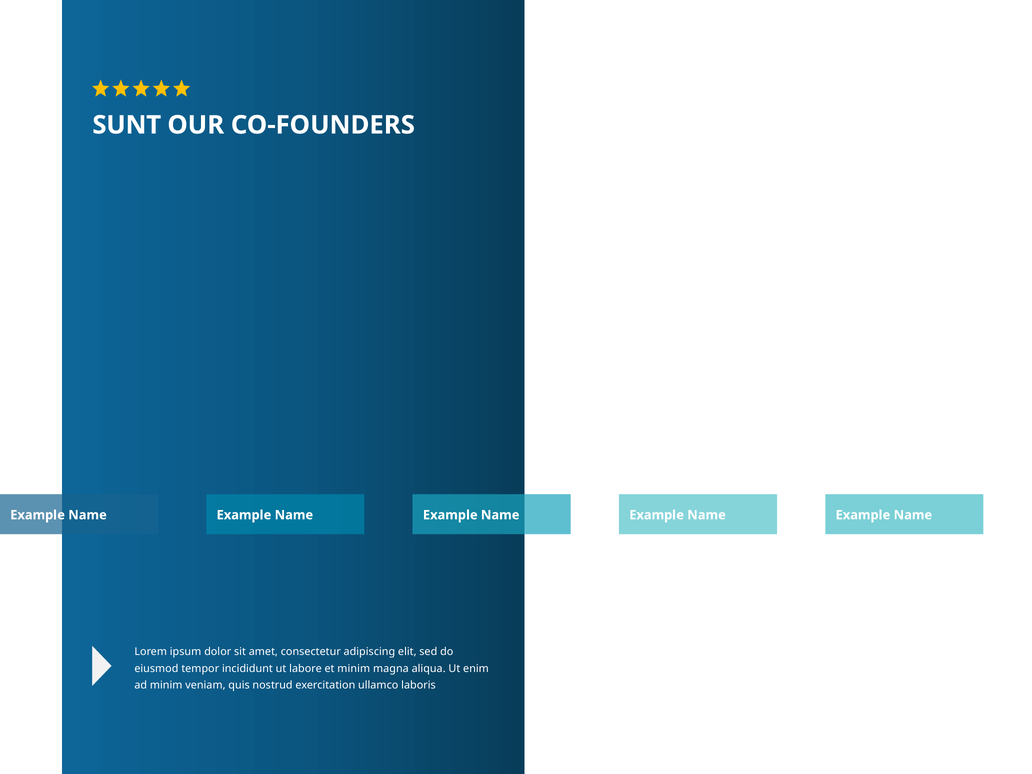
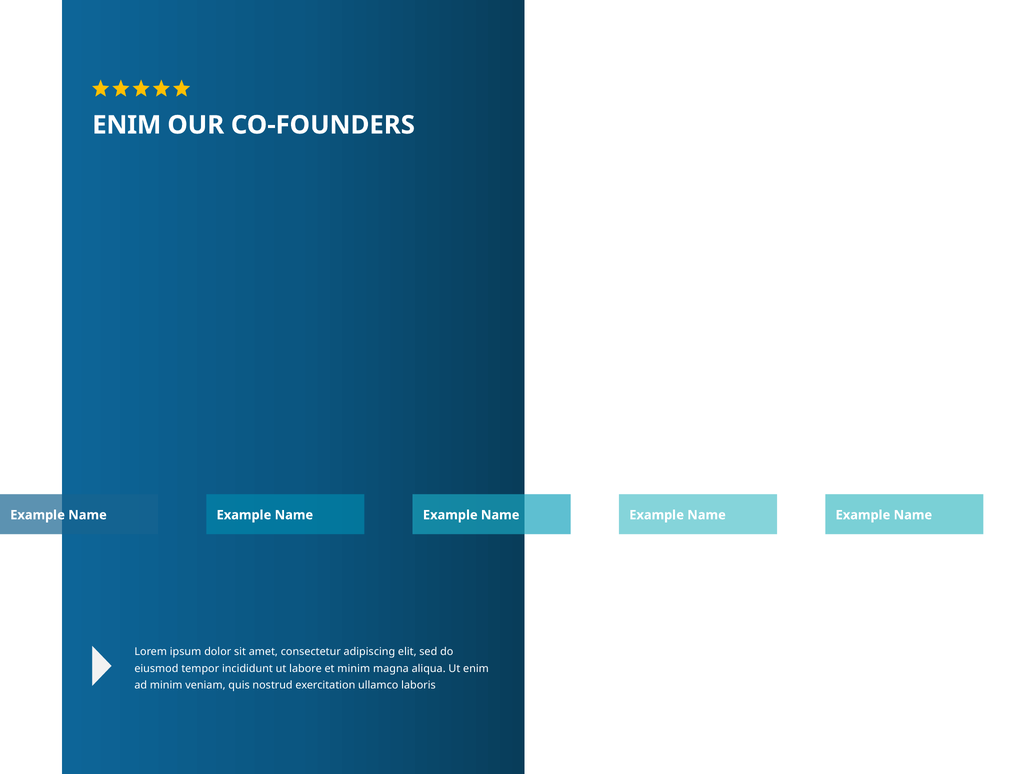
SUNT: SUNT -> ENIM (127, 125)
